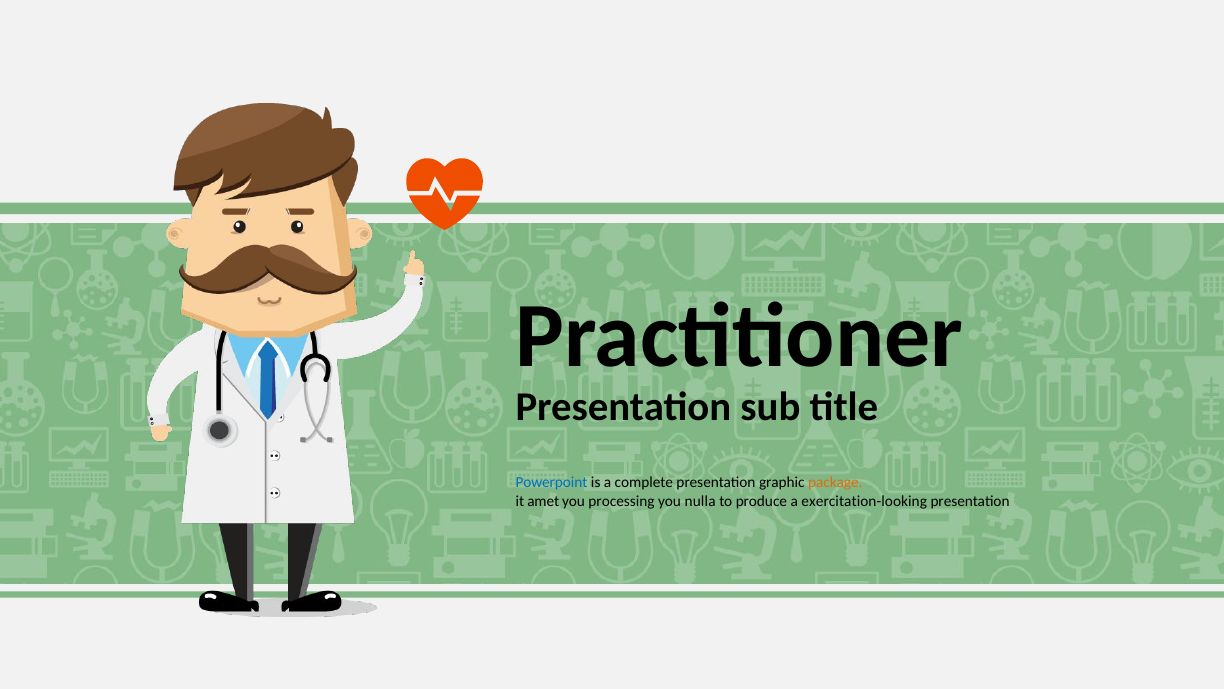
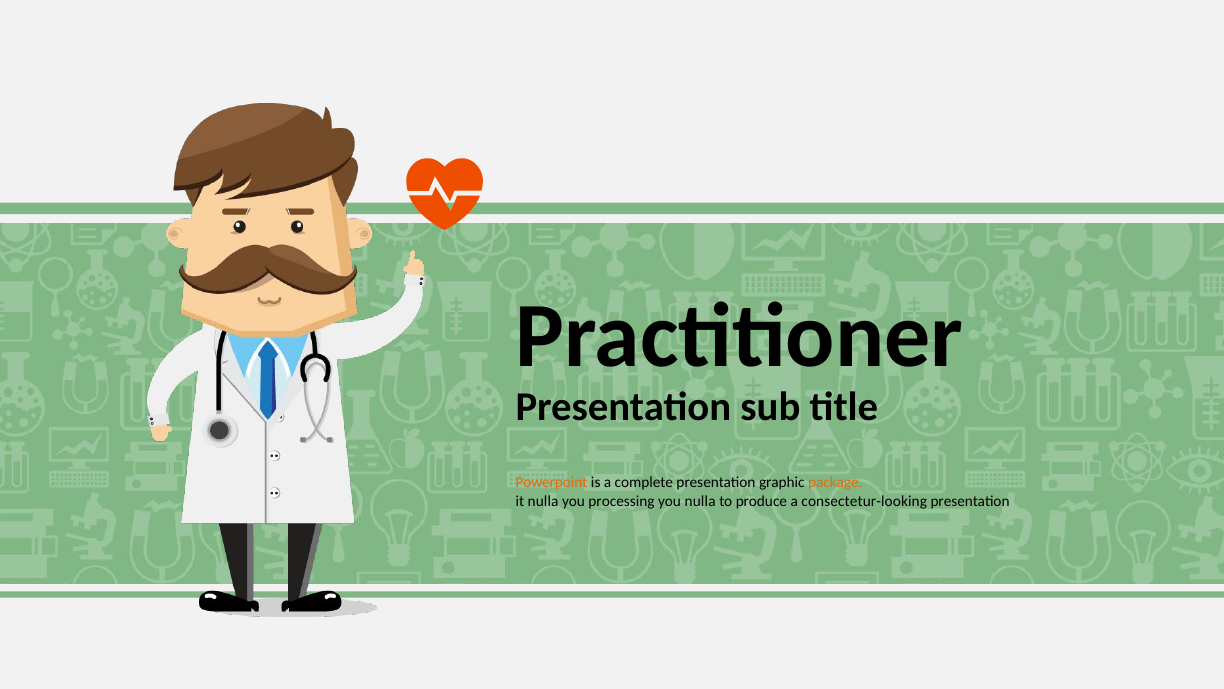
Powerpoint colour: blue -> orange (551, 482)
it amet: amet -> nulla (543, 501)
exercitation-looking: exercitation-looking -> consectetur-looking (864, 501)
